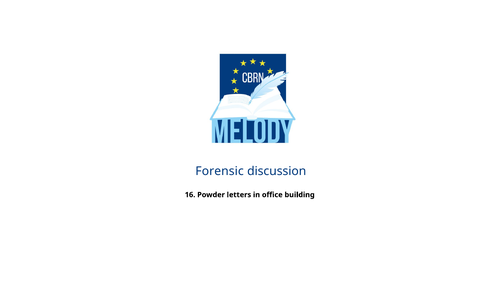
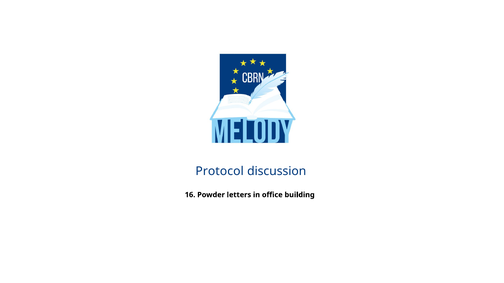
Forensic: Forensic -> Protocol (220, 172)
